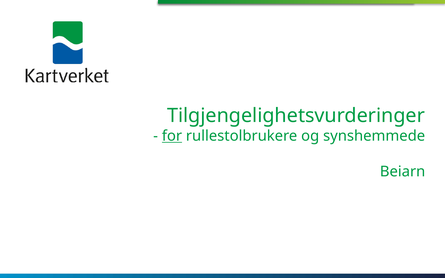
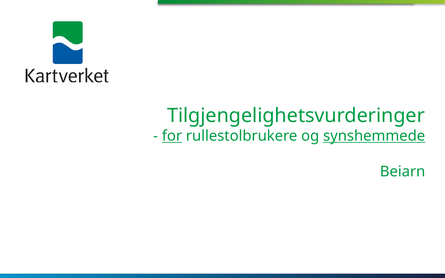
synshemmede underline: none -> present (374, 136)
